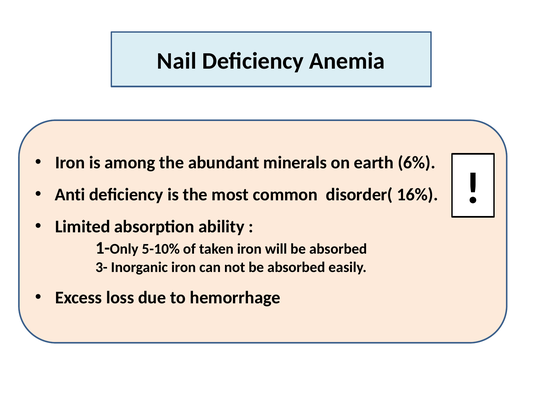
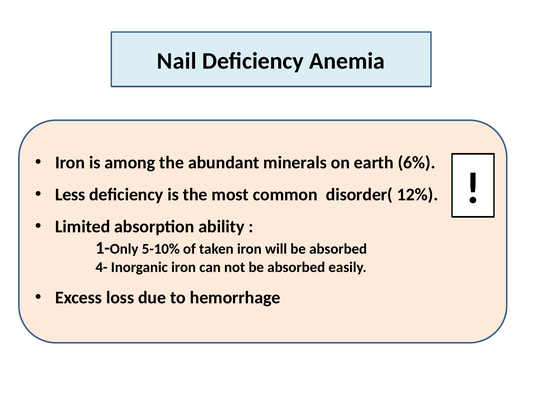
Anti: Anti -> Less (70, 195)
16%: 16% -> 12% (417, 195)
3-: 3- -> 4- (101, 268)
